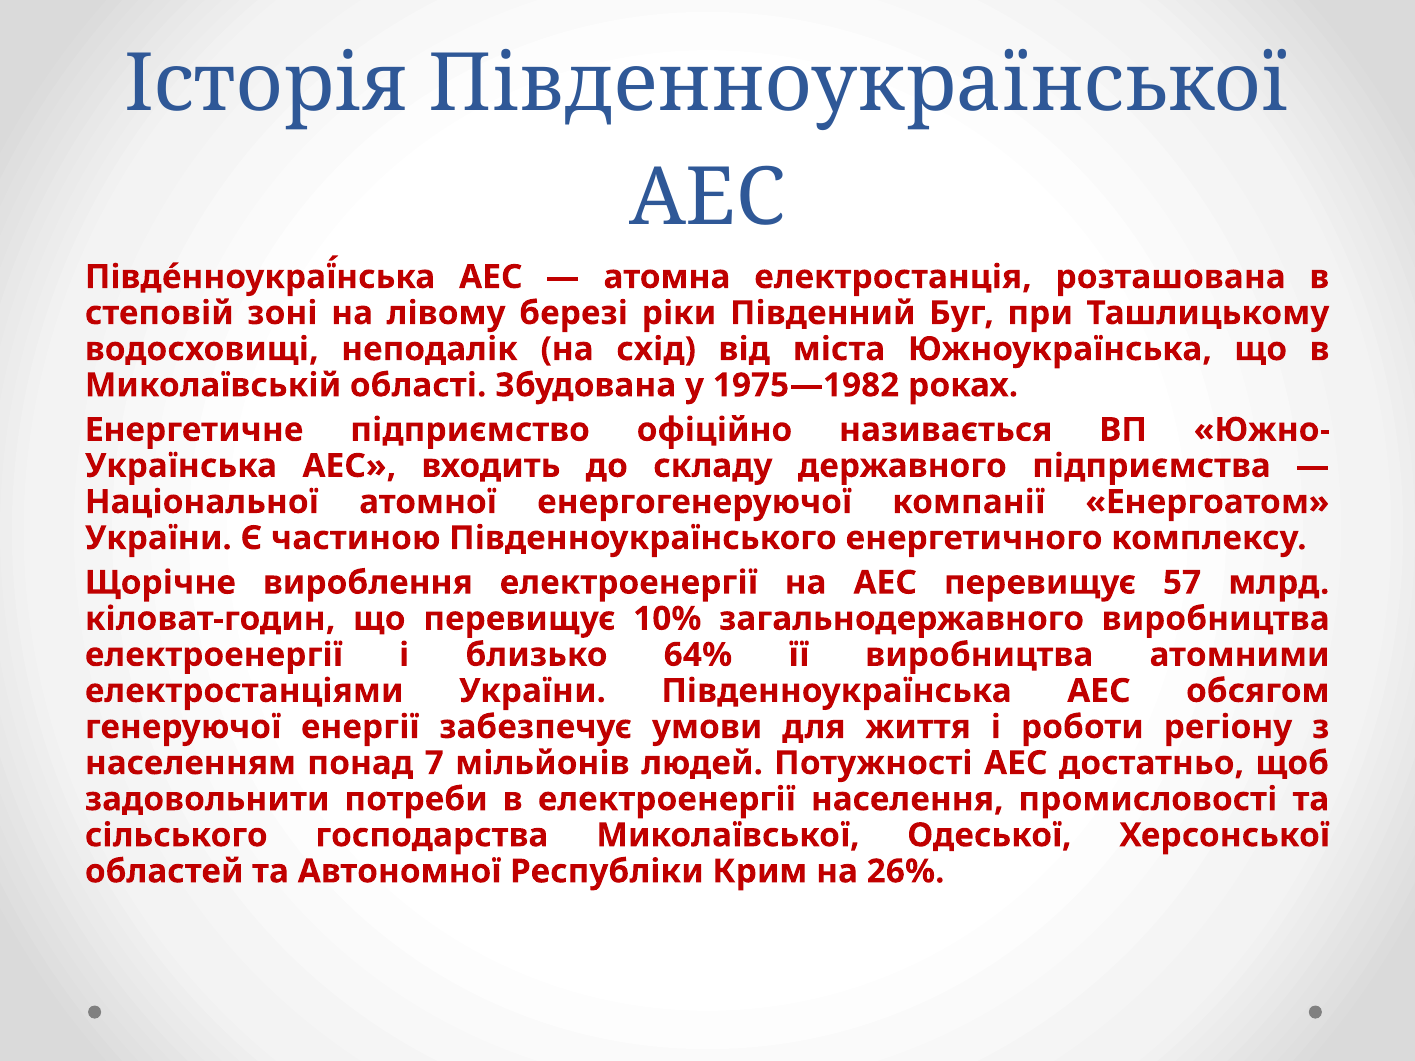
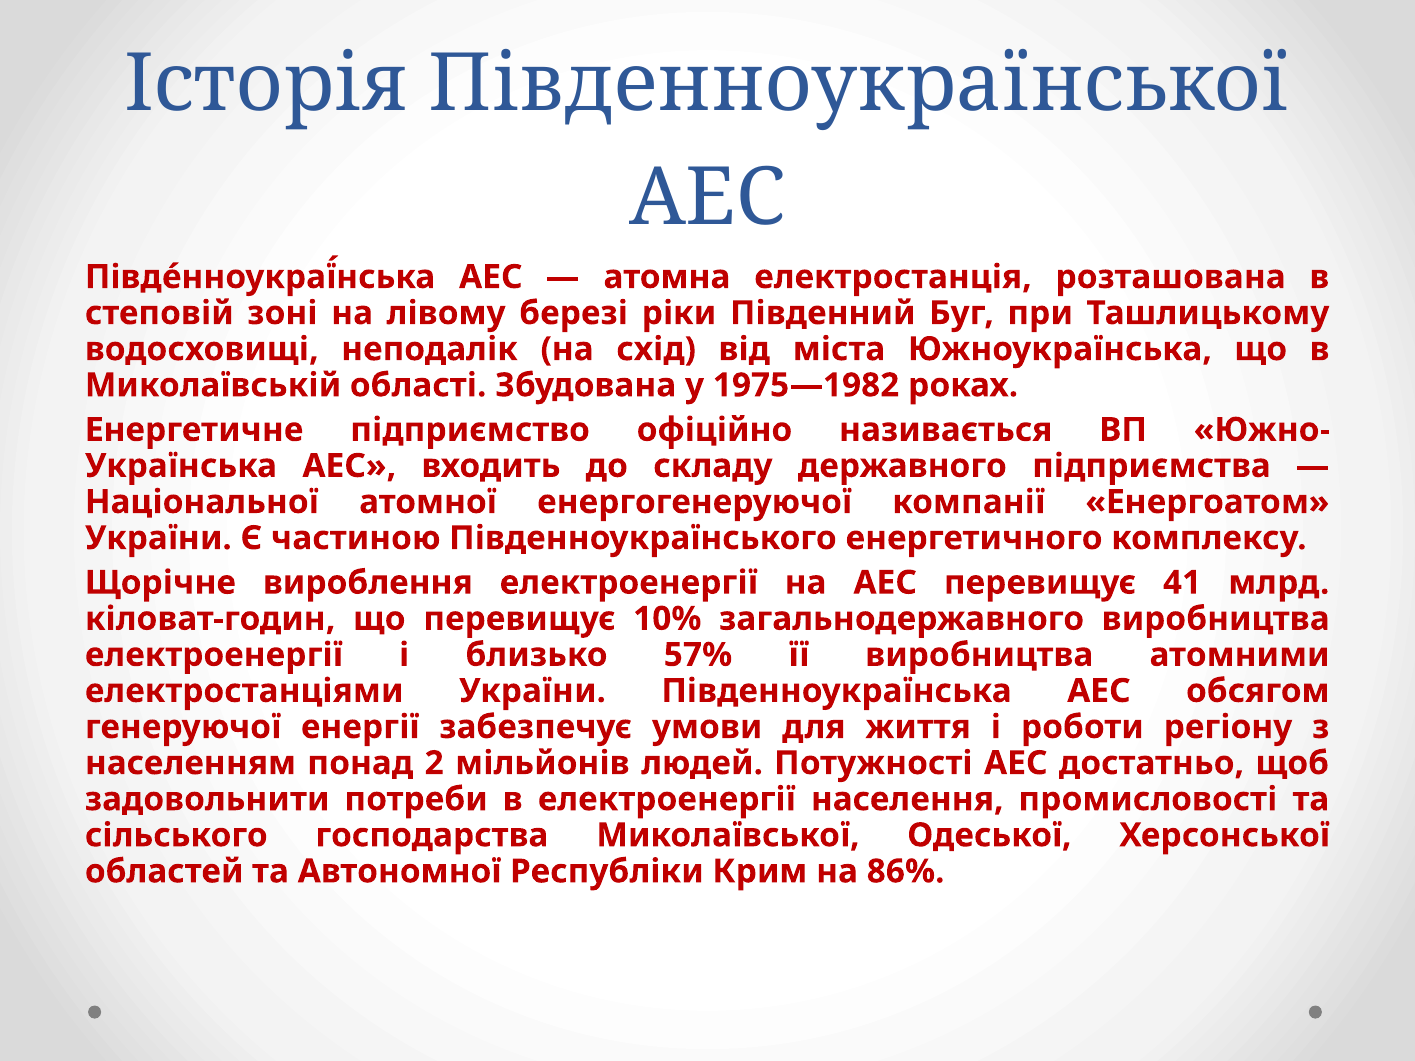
57: 57 -> 41 (1182, 583)
64%: 64% -> 57% (698, 655)
7: 7 -> 2 (434, 763)
26%: 26% -> 86% (906, 872)
